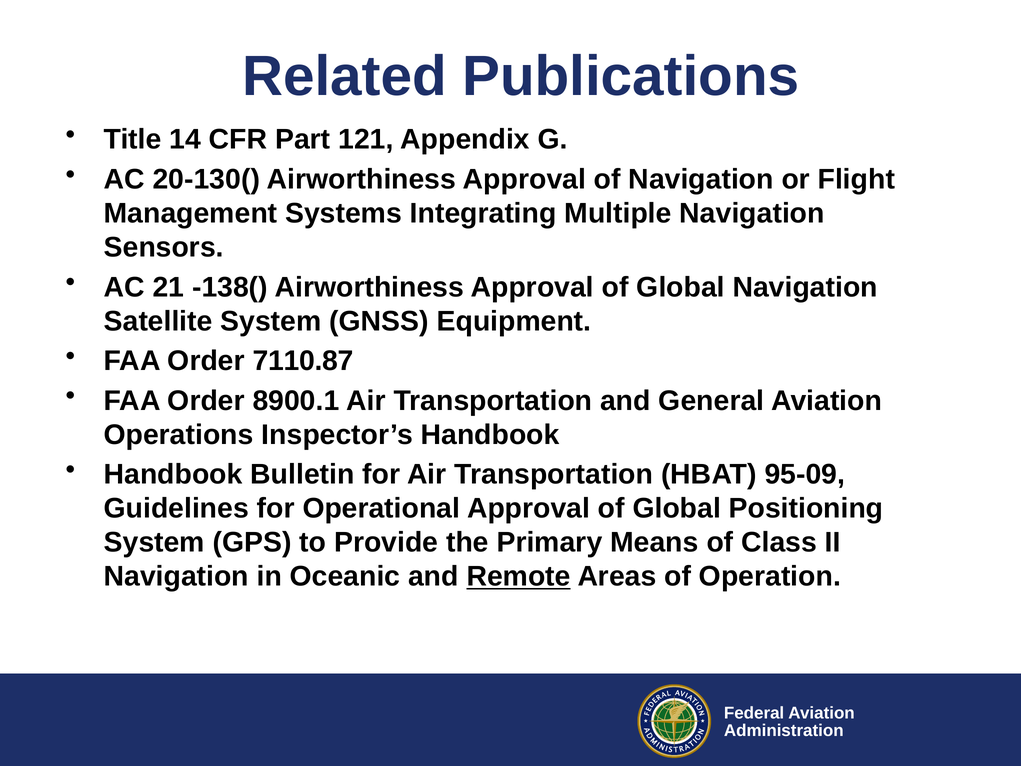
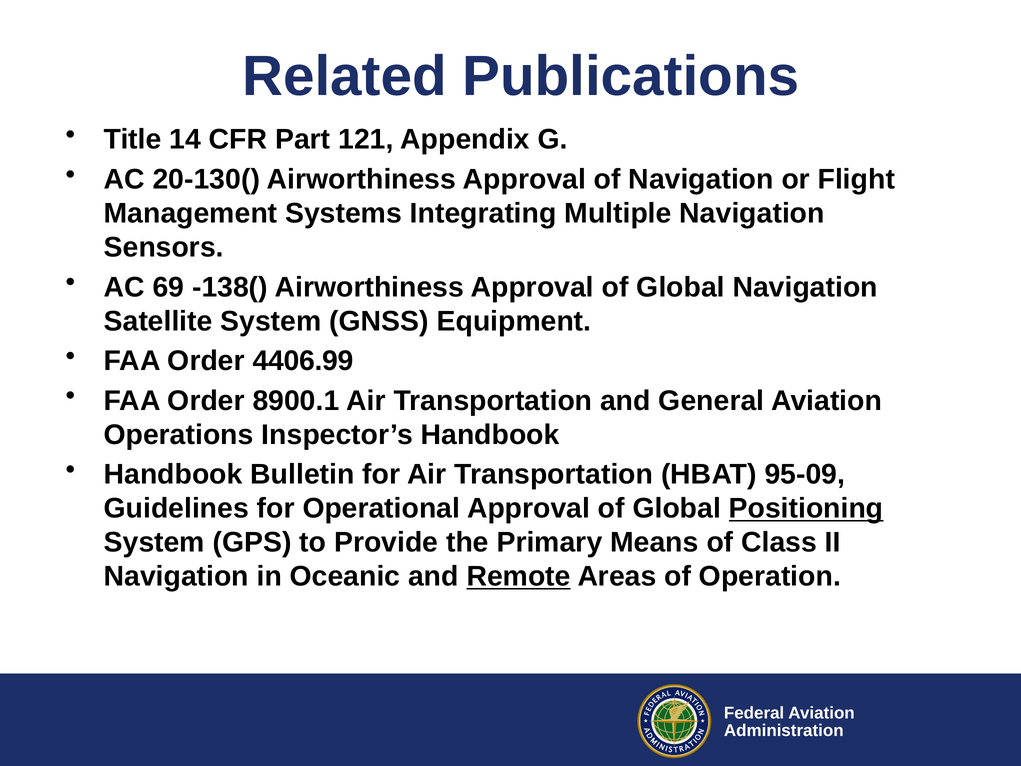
21: 21 -> 69 (168, 287)
7110.87: 7110.87 -> 4406.99 (303, 361)
Positioning underline: none -> present (806, 508)
